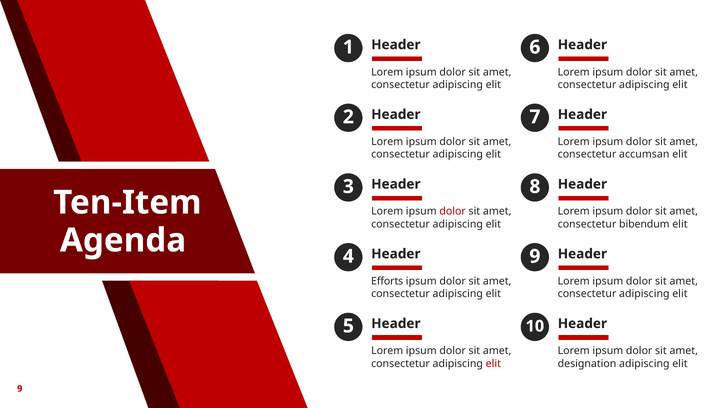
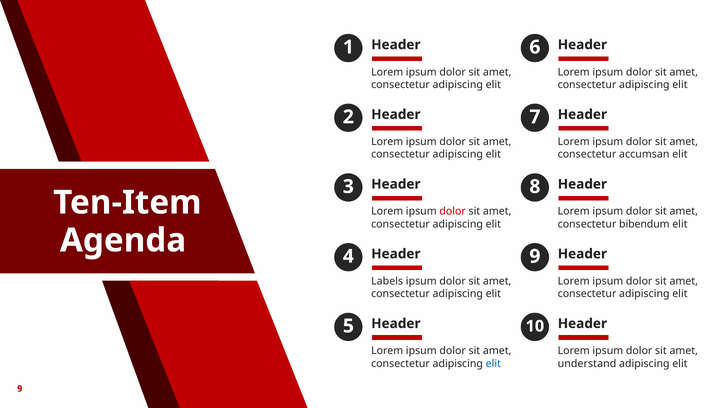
Efforts: Efforts -> Labels (387, 281)
elit colour: red -> blue (493, 363)
designation: designation -> understand (587, 363)
